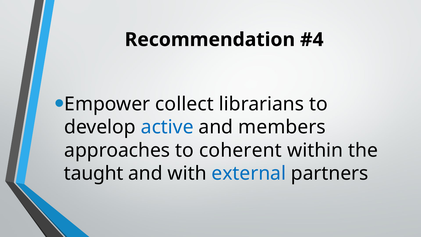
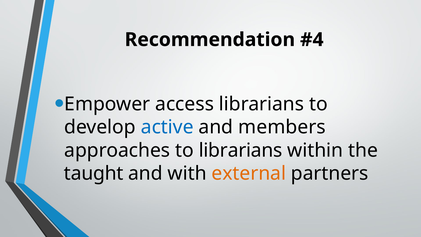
collect: collect -> access (185, 104)
to coherent: coherent -> librarians (241, 150)
external colour: blue -> orange (249, 173)
